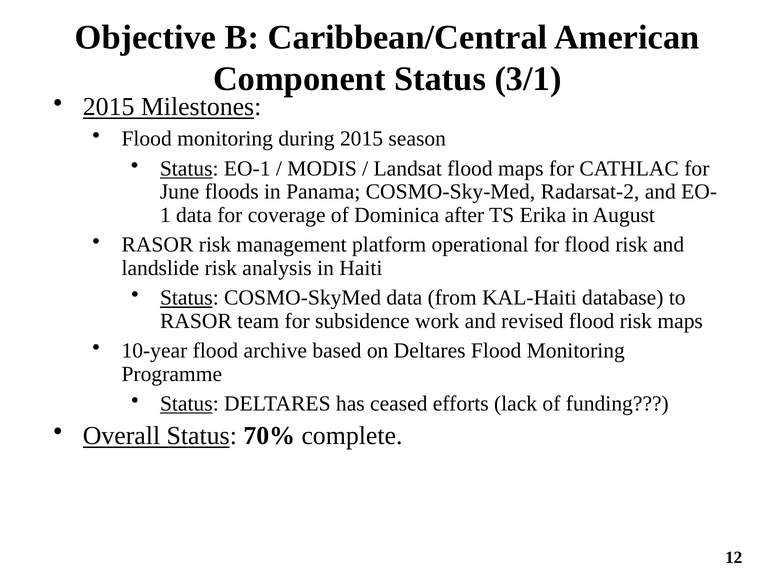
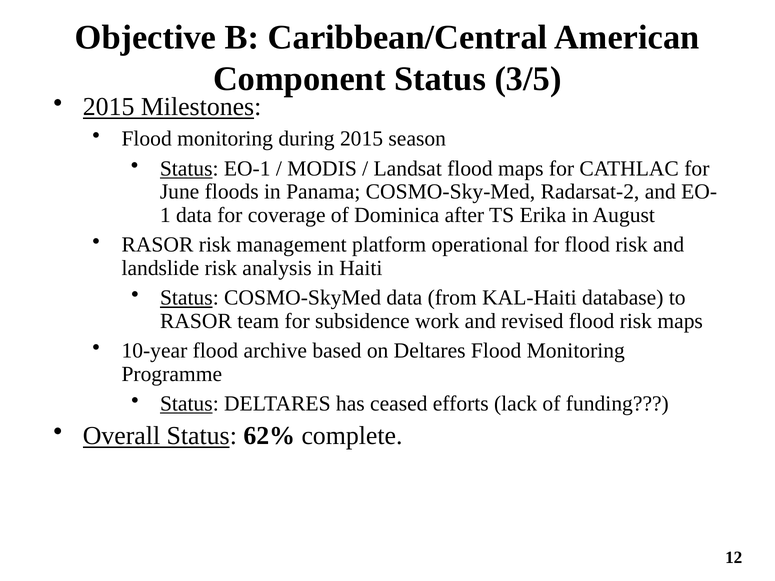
3/1: 3/1 -> 3/5 (528, 79)
70%: 70% -> 62% (269, 436)
